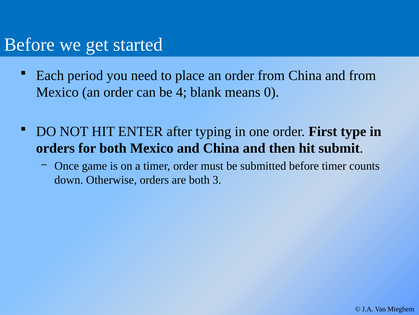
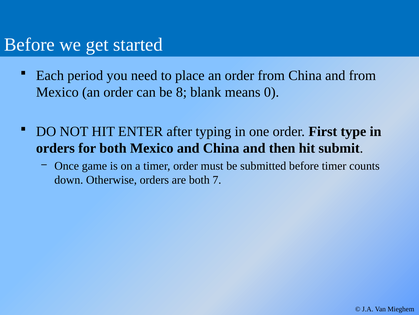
4: 4 -> 8 (181, 92)
3: 3 -> 7 (217, 179)
